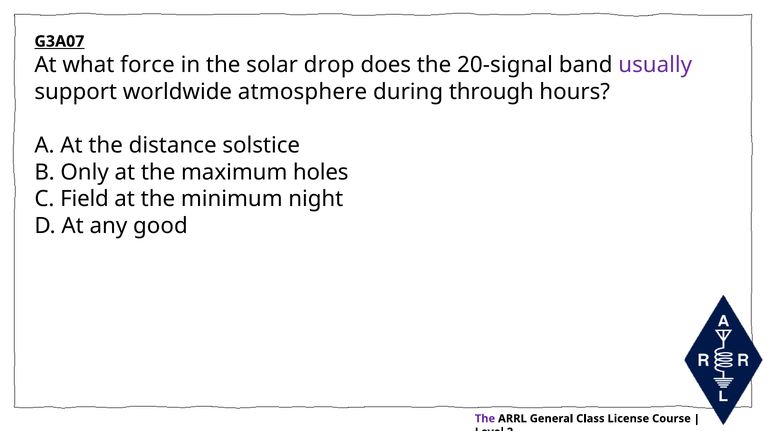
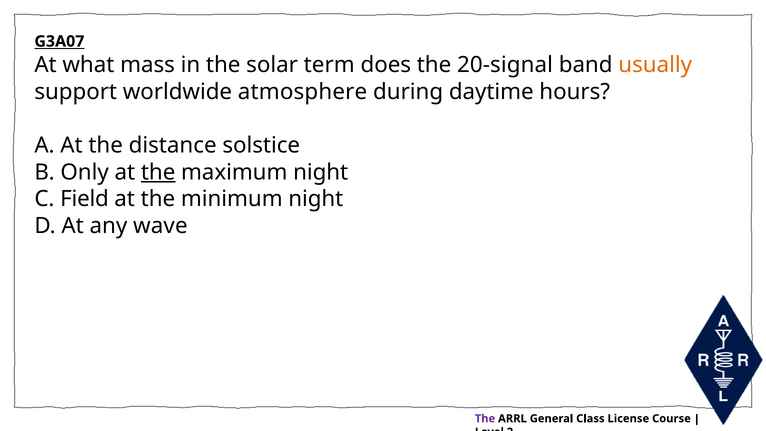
force: force -> mass (148, 65)
drop: drop -> term (329, 65)
usually colour: purple -> orange (655, 65)
through: through -> daytime (491, 92)
the underline: none -> present (158, 172)
maximum holes: holes -> night (321, 172)
good: good -> wave (160, 226)
